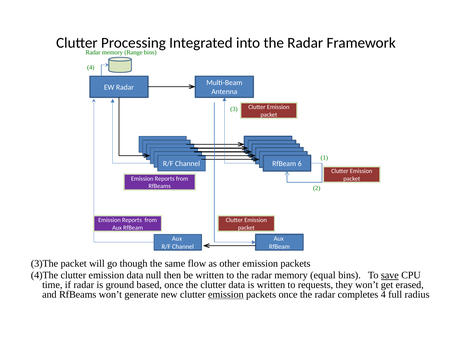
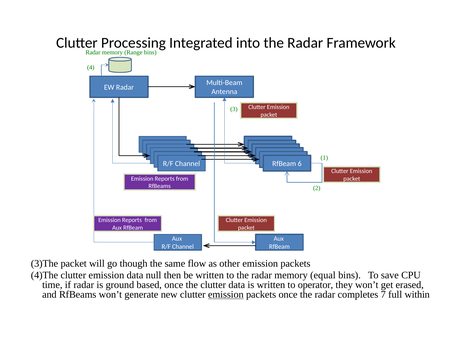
save underline: present -> none (390, 275)
requests: requests -> operator (316, 285)
completes 4: 4 -> 7 (383, 295)
radius: radius -> within (417, 295)
